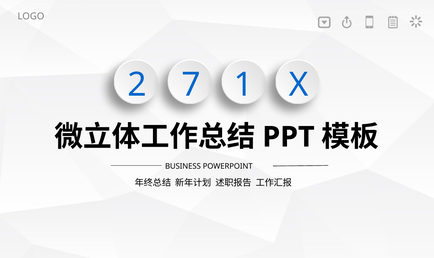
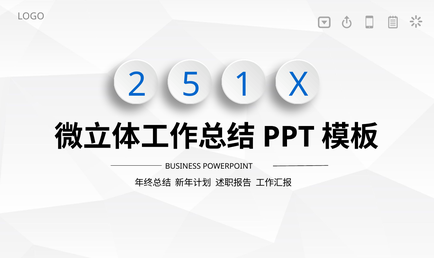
7: 7 -> 5 (191, 85)
